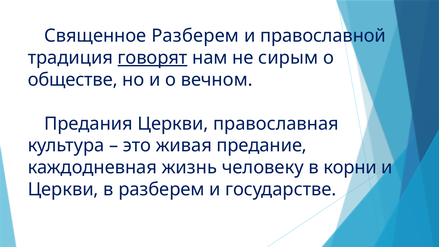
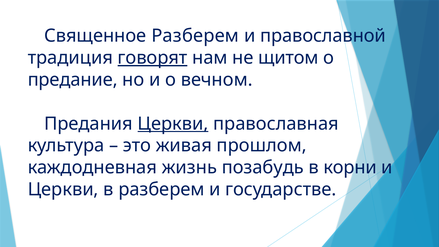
сирым: сирым -> щитом (288, 58)
обществе: обществе -> предание (73, 80)
Церкви underline: none -> present (173, 124)
предание: предание -> прошлом (262, 146)
человеку: человеку -> позабудь (263, 168)
